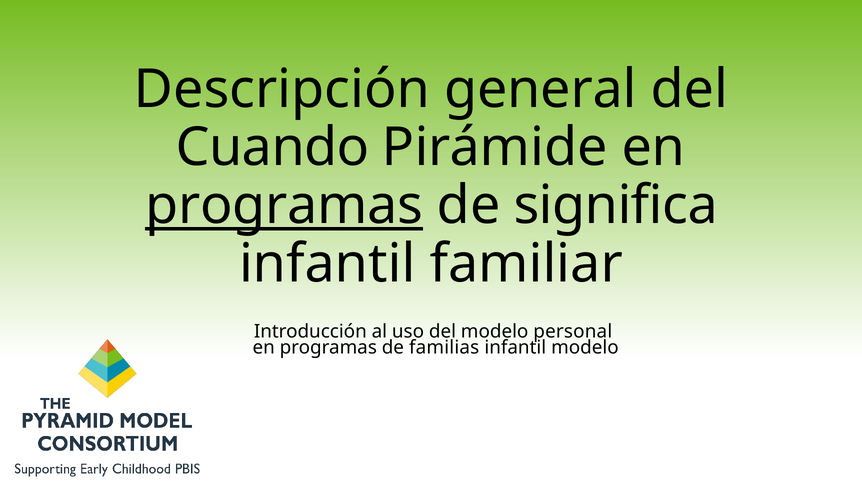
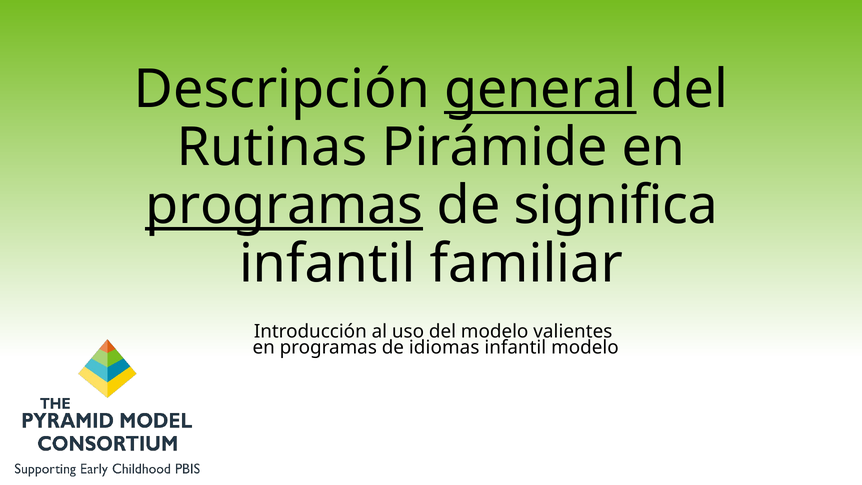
general underline: none -> present (540, 89)
Cuando: Cuando -> Rutinas (272, 147)
personal: personal -> valientes (573, 331)
familias: familias -> idiomas (444, 348)
